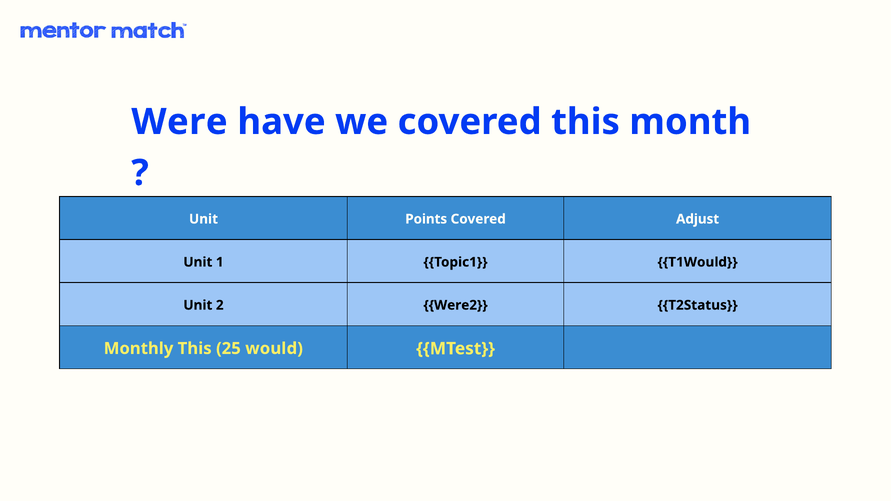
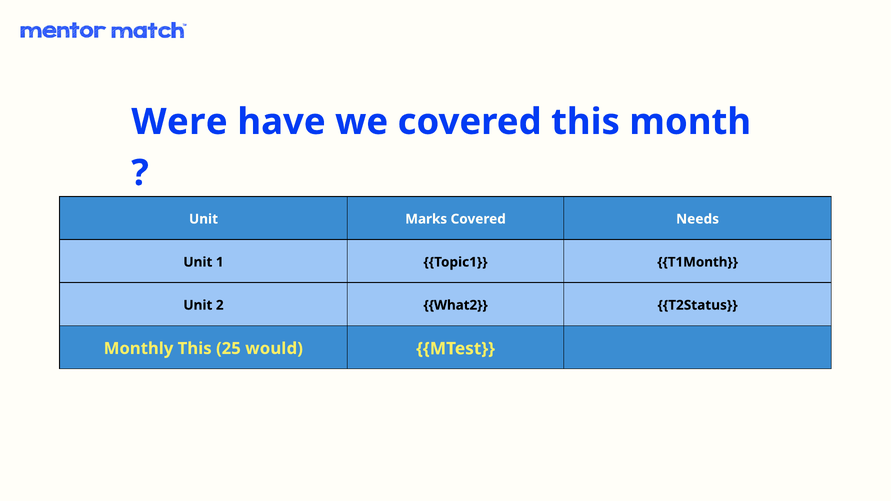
Points: Points -> Marks (426, 219)
Adjust: Adjust -> Needs (698, 219)
T1Would: T1Would -> T1Month (698, 262)
Were2: Were2 -> What2 (456, 305)
